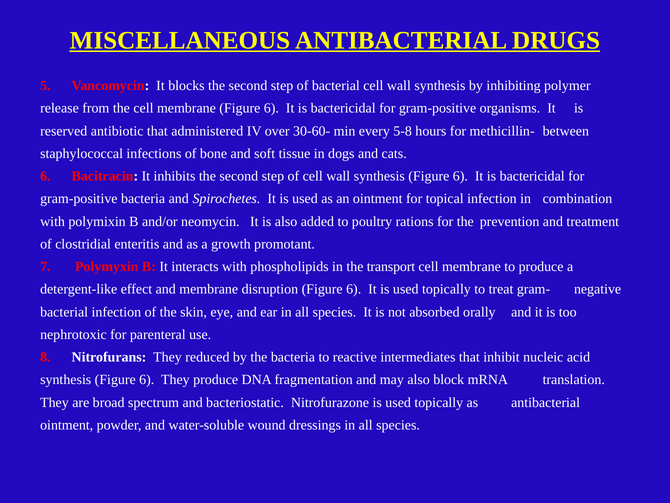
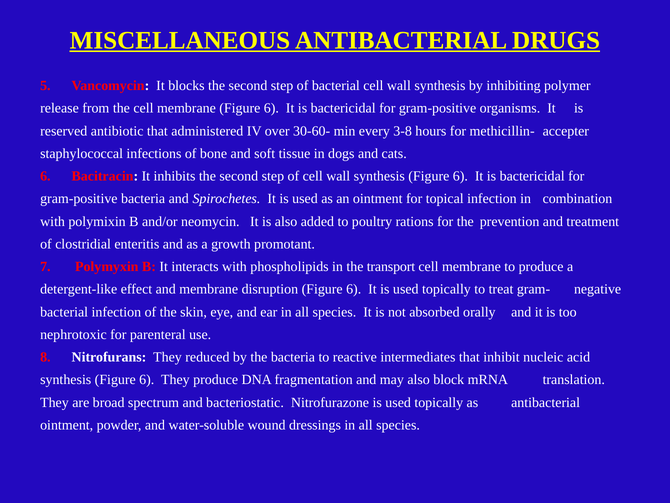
5-8: 5-8 -> 3-8 (403, 131)
between: between -> accepter (566, 131)
